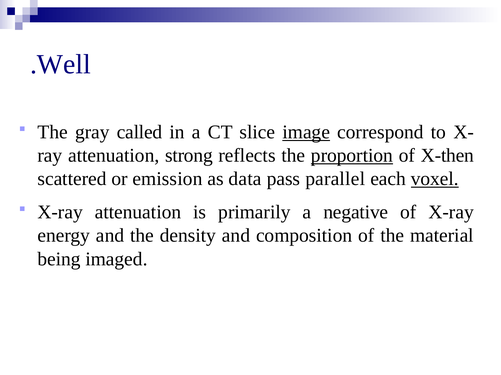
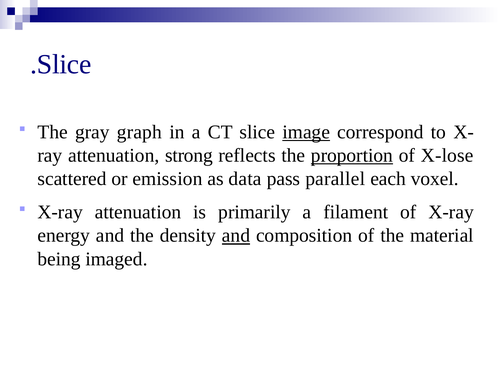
Well: Well -> Slice (64, 65)
called: called -> graph (139, 132)
X-then: X-then -> X-lose (447, 156)
voxel underline: present -> none (435, 179)
negative: negative -> filament (356, 213)
and underline: none -> present (236, 236)
